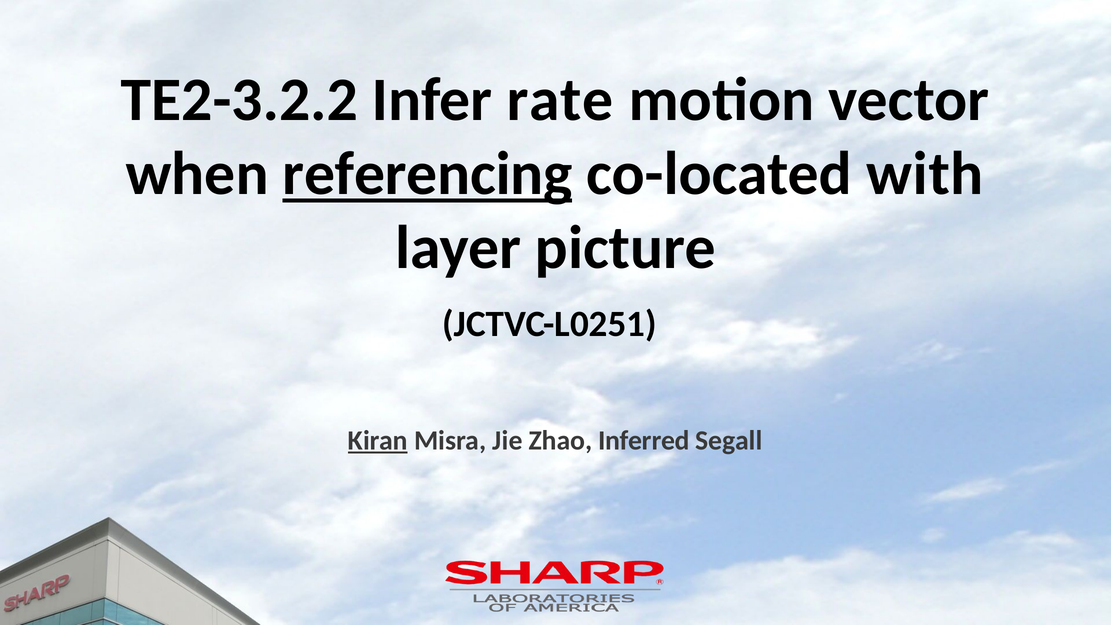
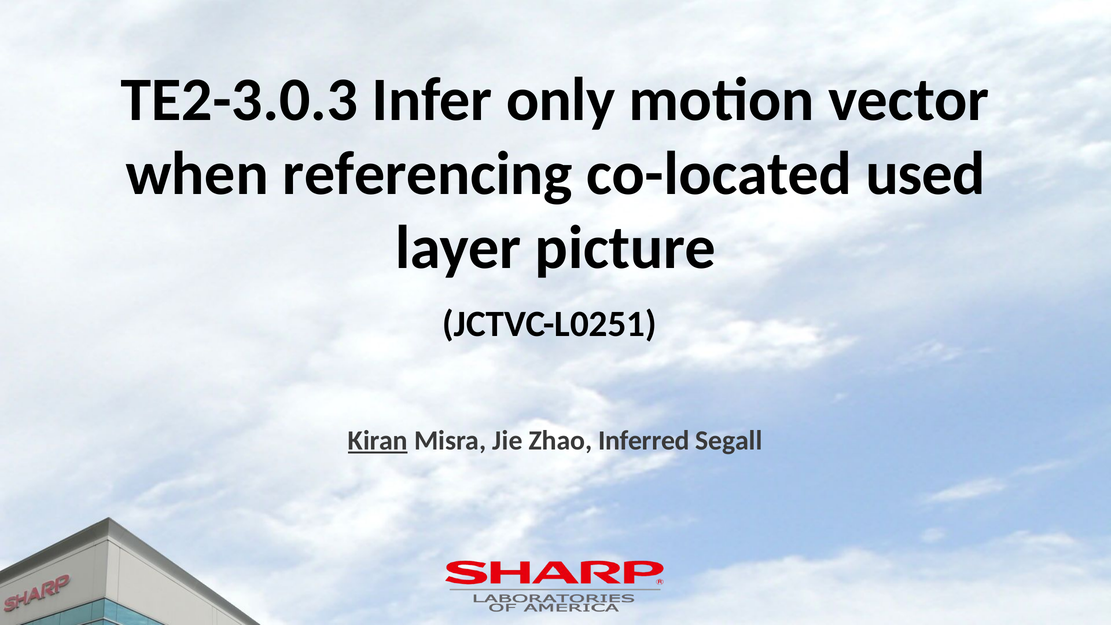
TE2-3.2.2: TE2-3.2.2 -> TE2-3.0.3 (239, 100)
rate: rate -> only (561, 100)
referencing underline: present -> none (427, 174)
with: with -> used (925, 174)
